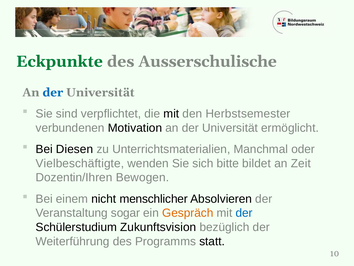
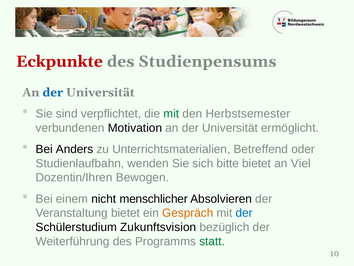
Eckpunkte colour: green -> red (59, 61)
Ausserschulische: Ausserschulische -> Studienpensums (207, 61)
mit colour: black -> green (171, 114)
Diesen: Diesen -> Anders (75, 149)
Manchmal: Manchmal -> Betreffend (261, 149)
Vielbeschäftigte: Vielbeschäftigte -> Studienlaufbahn (80, 163)
bitte bildet: bildet -> bietet (257, 163)
Zeit: Zeit -> Viel (301, 163)
Veranstaltung sogar: sogar -> bietet (125, 213)
statt colour: black -> green (212, 241)
